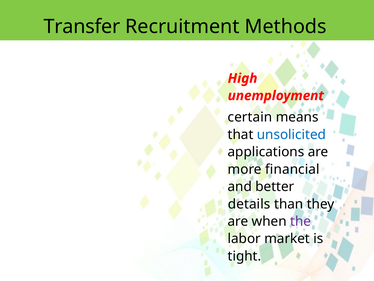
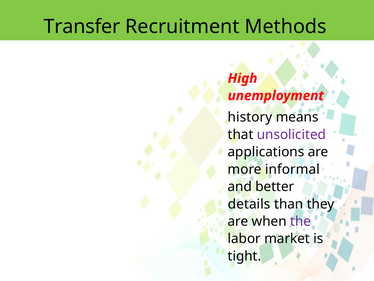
certain: certain -> history (250, 117)
unsolicited colour: blue -> purple (291, 134)
financial: financial -> informal (292, 169)
